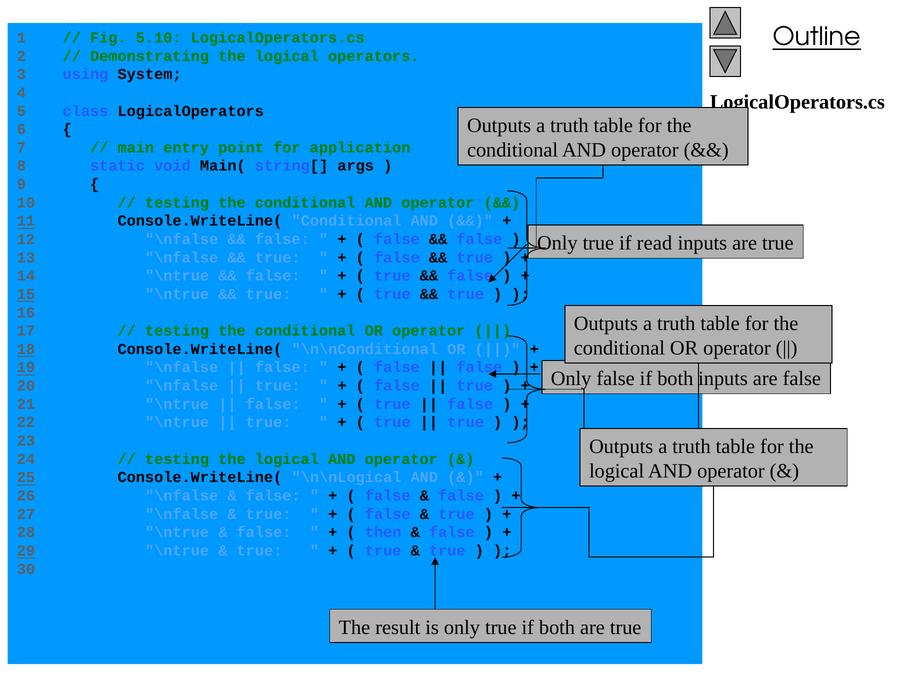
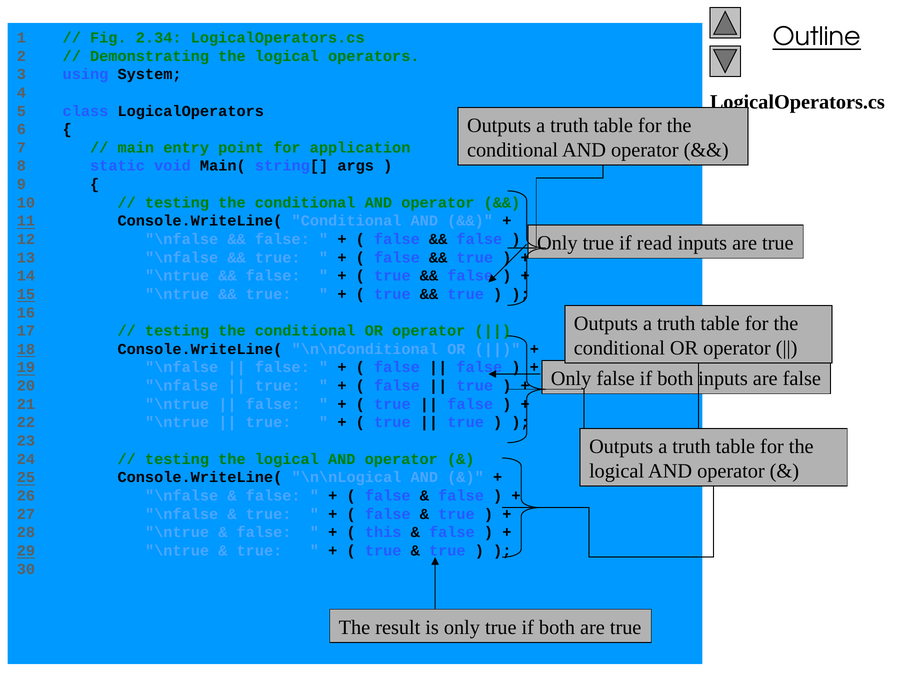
5.10: 5.10 -> 2.34 (159, 38)
then: then -> this (383, 532)
